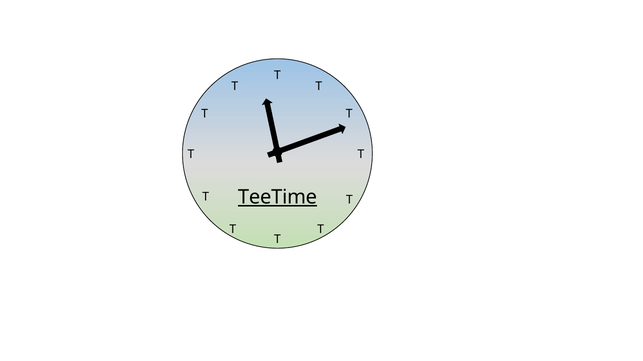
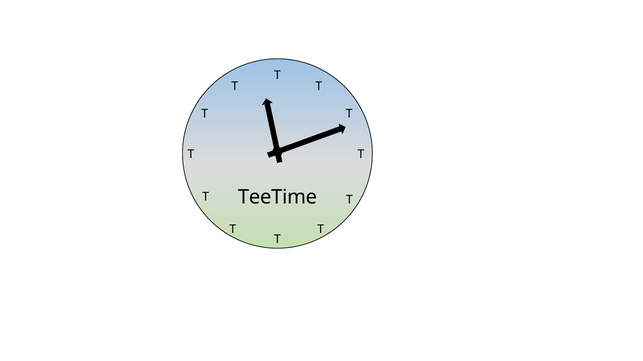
TeeTime underline: present -> none (278, 197)
